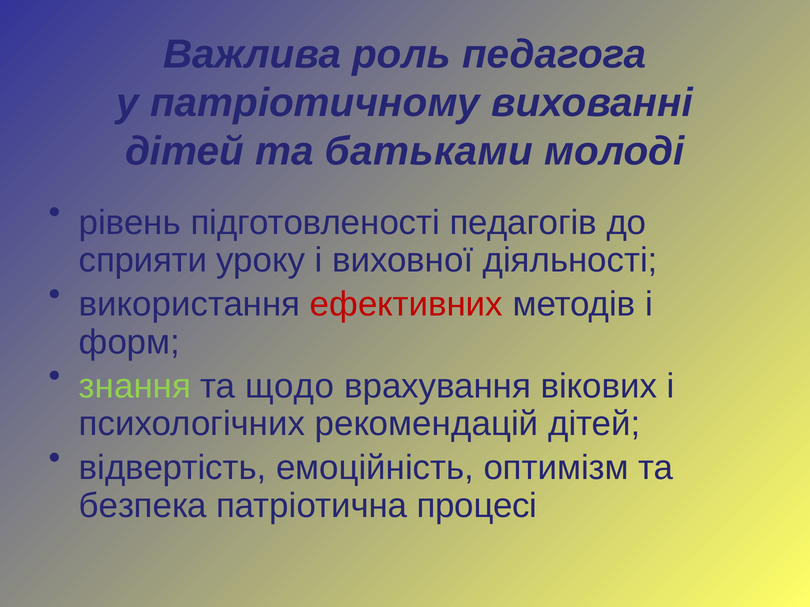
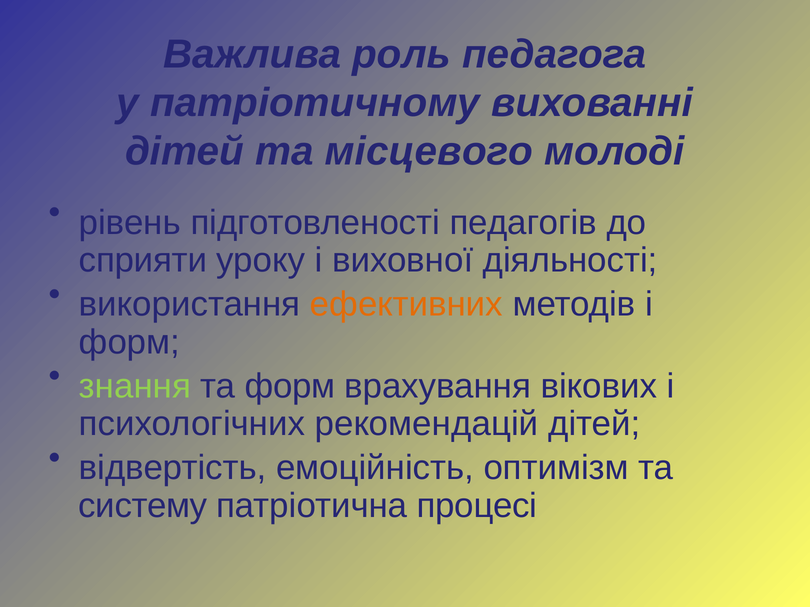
батьками: батьками -> місцевого (429, 152)
ефективних colour: red -> orange (406, 305)
та щодо: щодо -> форм (290, 386)
безпека: безпека -> систему (143, 506)
